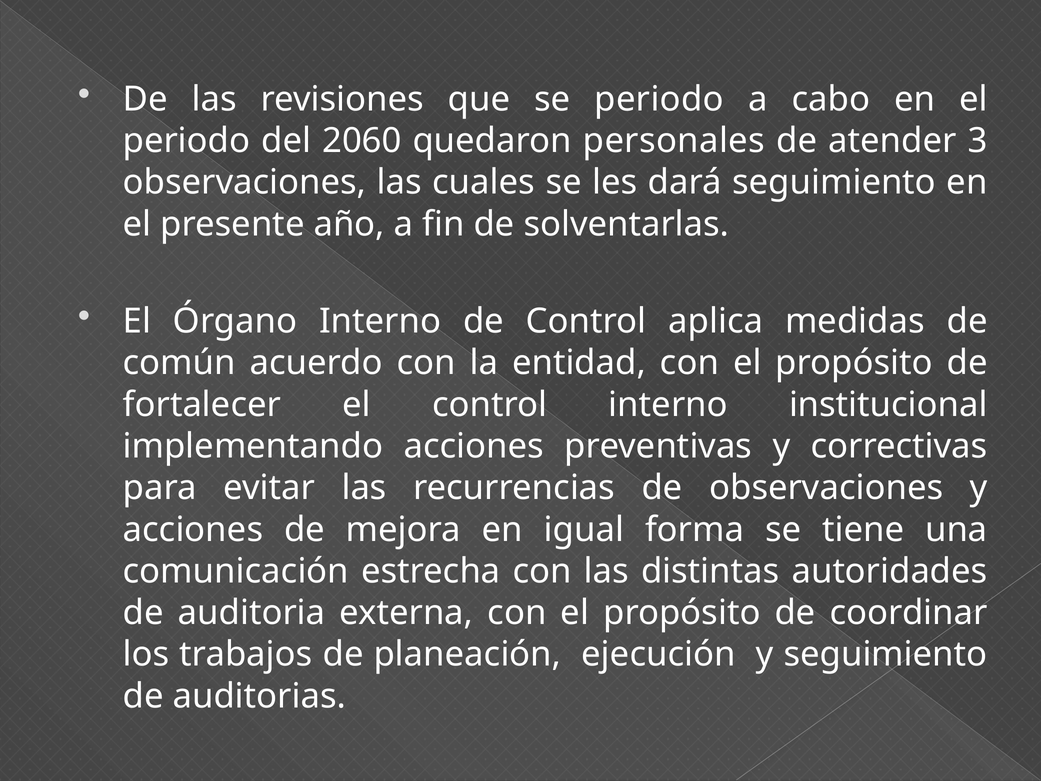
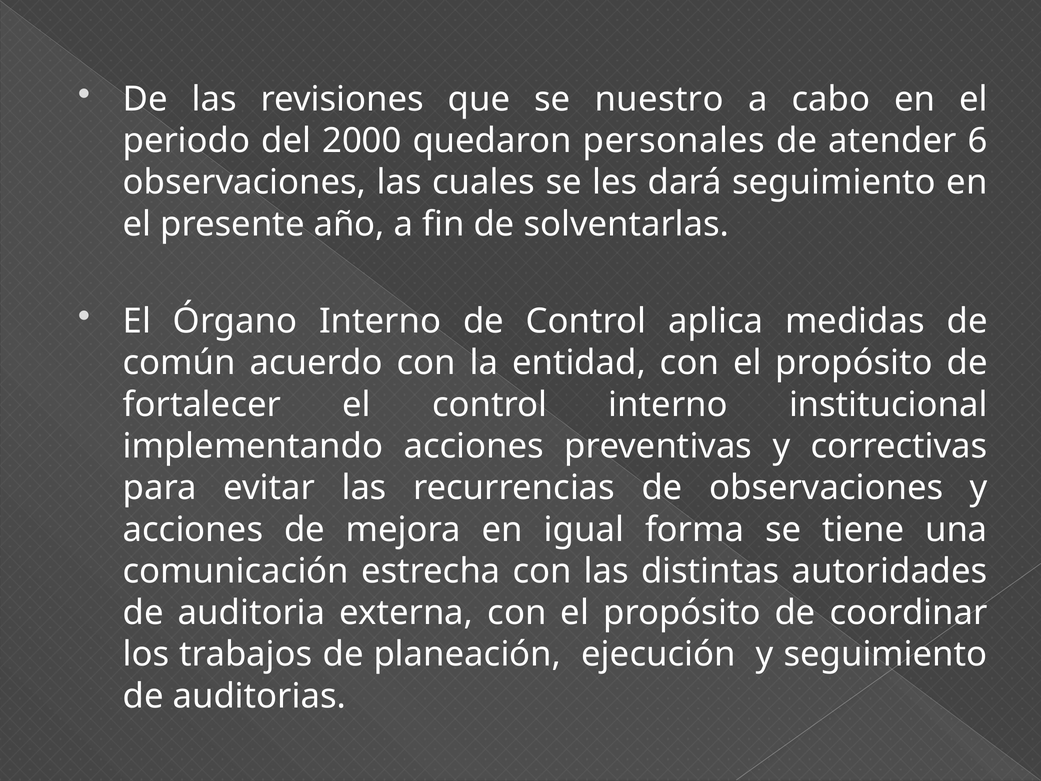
se periodo: periodo -> nuestro (659, 99)
2060: 2060 -> 2000 (362, 141)
3: 3 -> 6 (977, 141)
